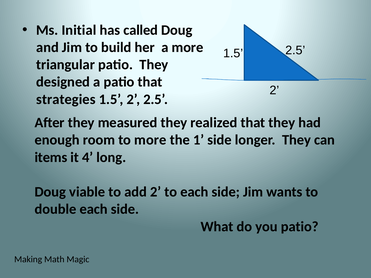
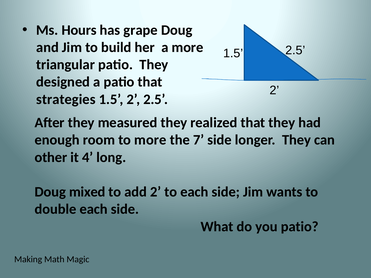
Initial: Initial -> Hours (79, 30)
called: called -> grape (141, 30)
1: 1 -> 7 (199, 140)
items: items -> other (51, 157)
viable: viable -> mixed (87, 192)
